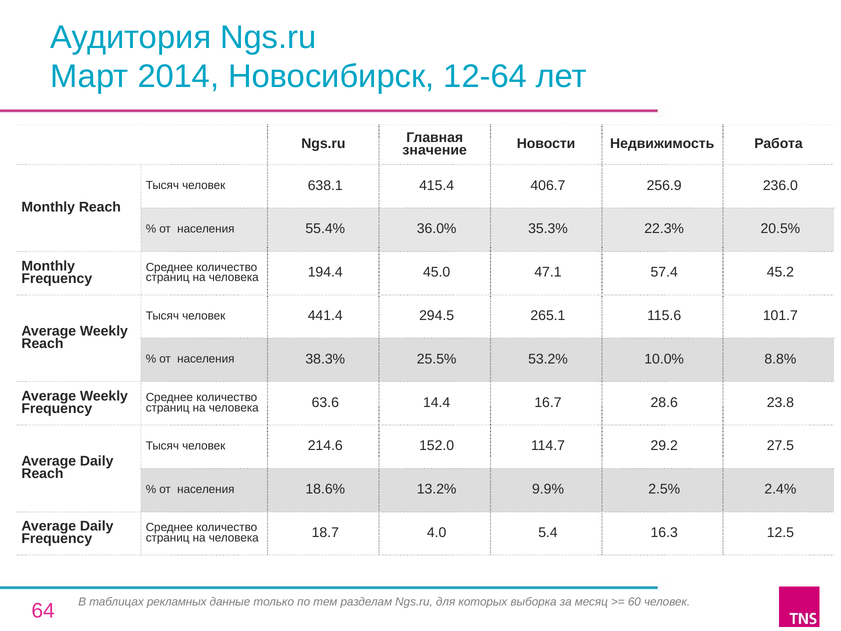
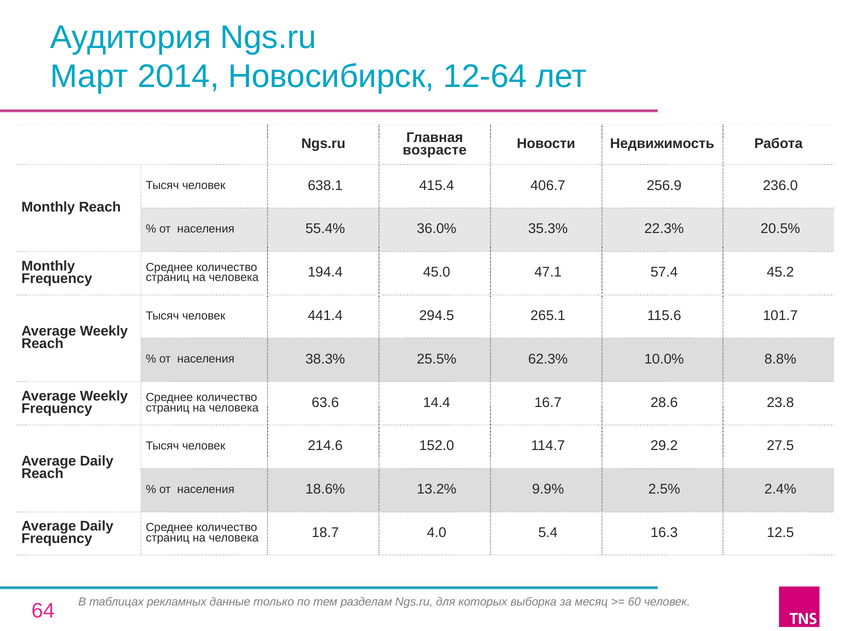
значение: значение -> возрасте (435, 150)
53.2%: 53.2% -> 62.3% (548, 359)
